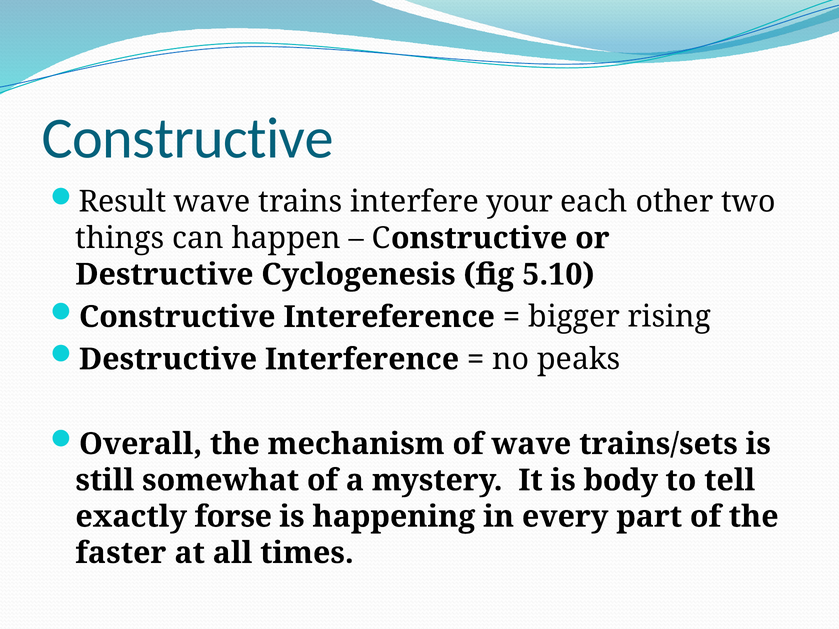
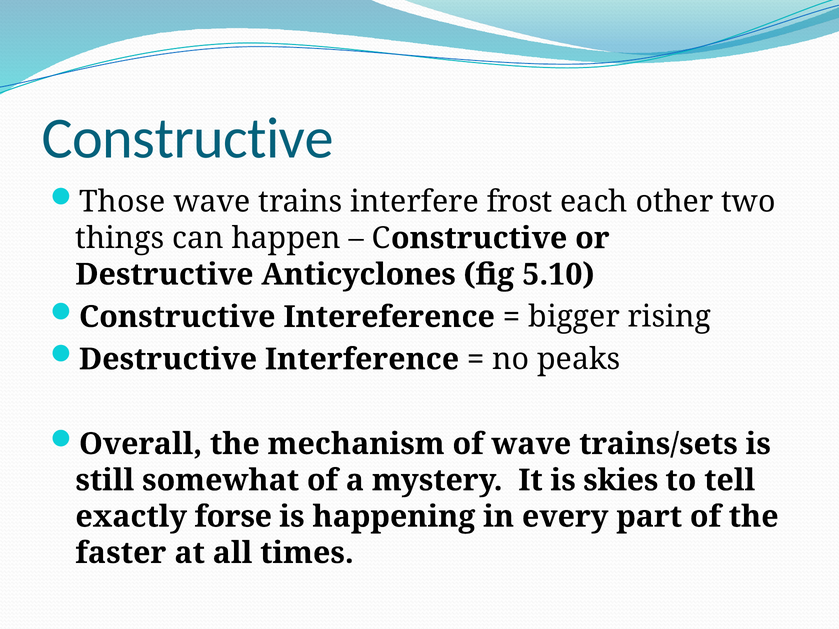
Result: Result -> Those (122, 202)
your: your -> frost (520, 202)
Cyclogenesis: Cyclogenesis -> Anticyclones (359, 275)
body: body -> skies (621, 481)
